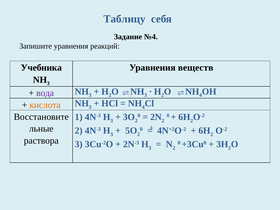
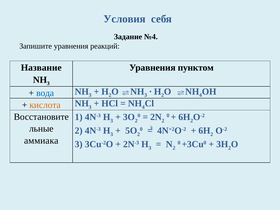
Таблицу: Таблицу -> Условия (125, 19)
Учебника: Учебника -> Название (41, 68)
веществ: веществ -> пунктом (196, 68)
вода colour: purple -> blue (45, 93)
раствора: раствора -> аммиака (41, 141)
